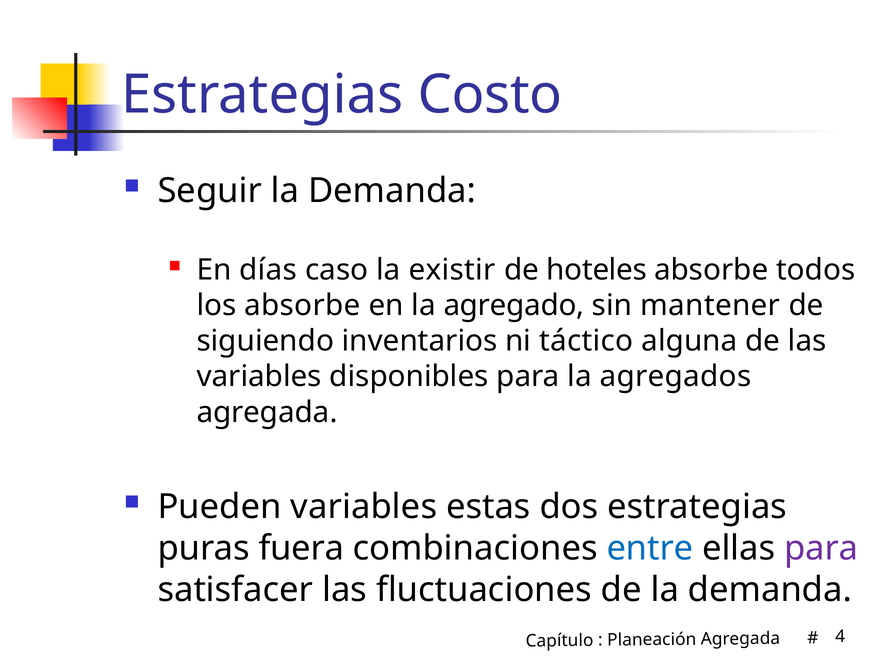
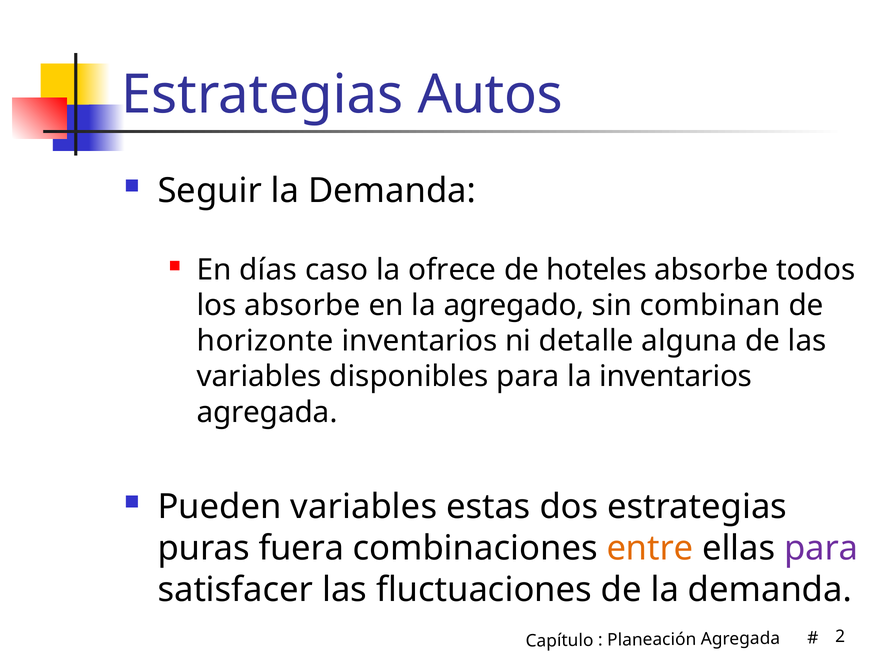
Costo: Costo -> Autos (490, 95)
existir: existir -> ofrece (452, 270)
mantener: mantener -> combinan (710, 306)
siguiendo: siguiendo -> horizonte (265, 341)
táctico: táctico -> detalle (586, 341)
la agregados: agregados -> inventarios (676, 377)
entre colour: blue -> orange (650, 549)
4: 4 -> 2 (840, 637)
